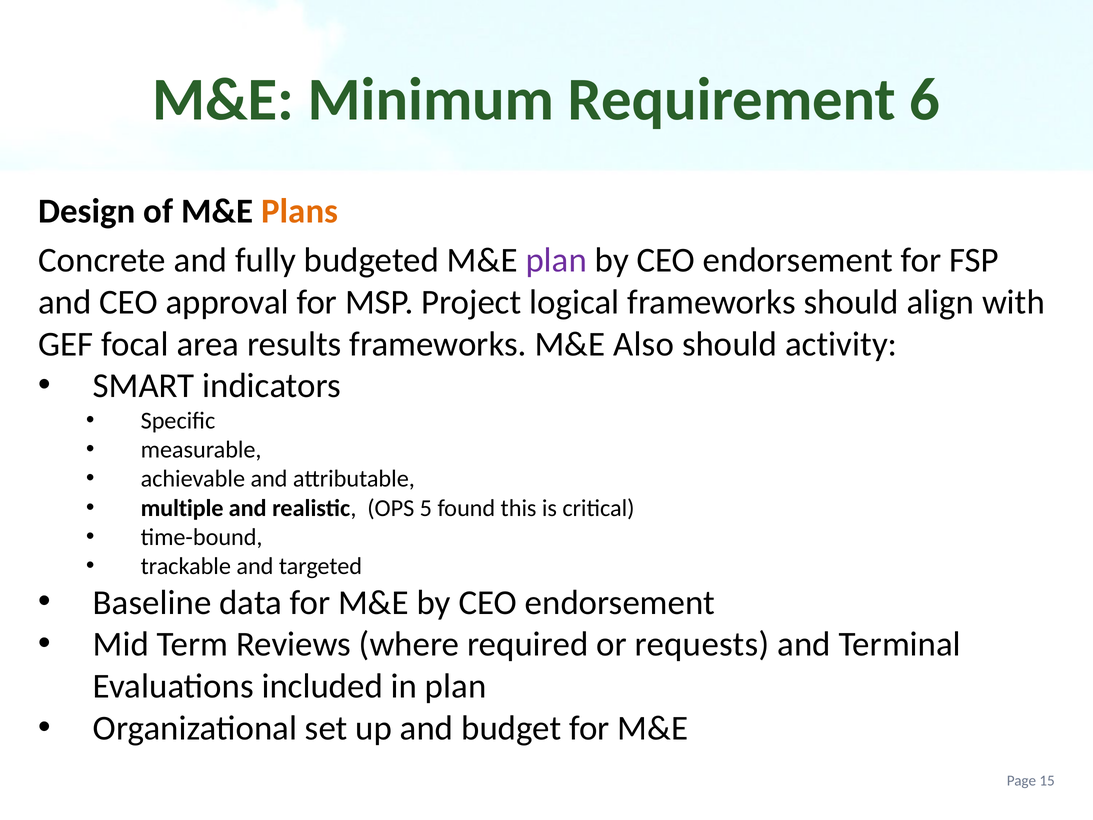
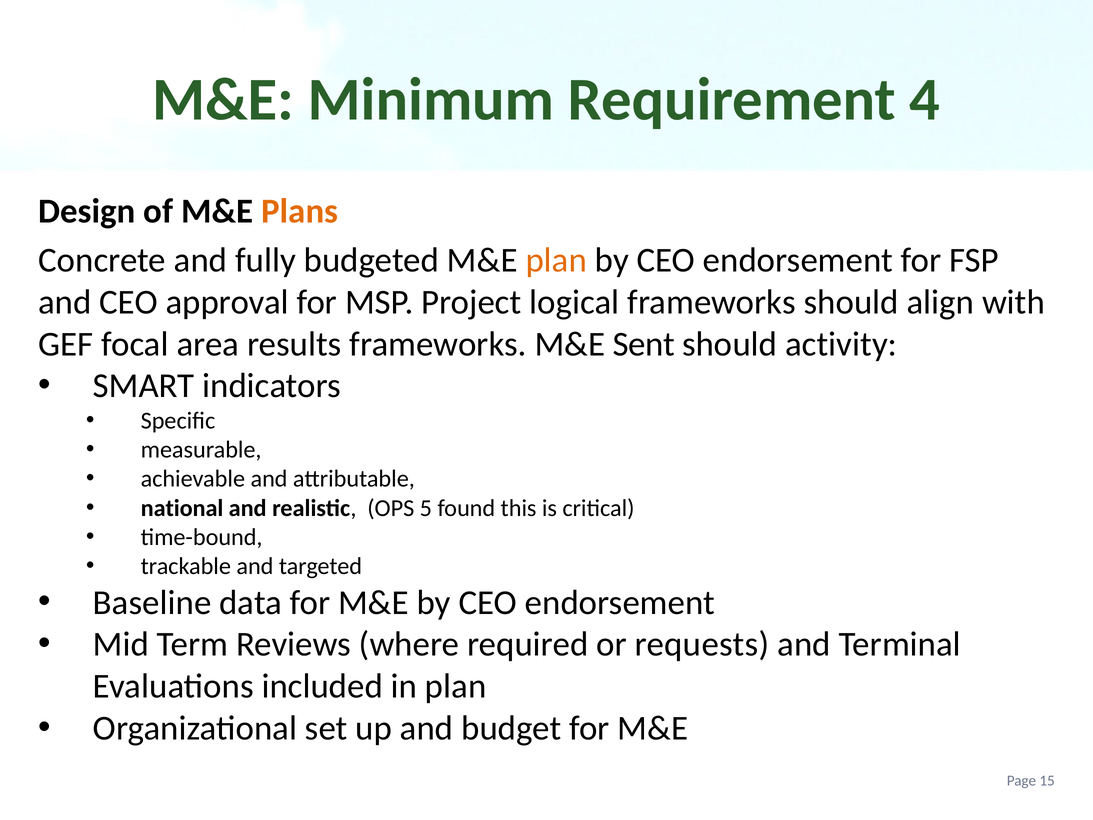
6: 6 -> 4 (925, 100)
plan colour: purple -> orange (556, 260)
Also: Also -> Sent (644, 344)
multiple: multiple -> national (182, 508)
